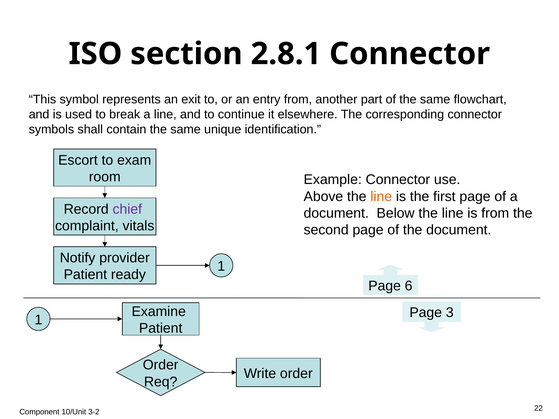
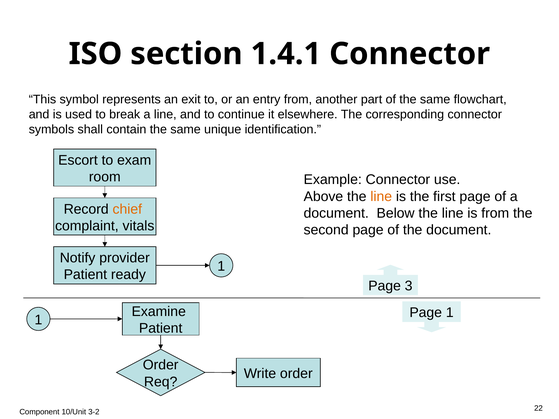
2.8.1: 2.8.1 -> 1.4.1 (286, 54)
chief colour: purple -> orange (127, 209)
6: 6 -> 3 (409, 286)
Page 3: 3 -> 1 (450, 313)
